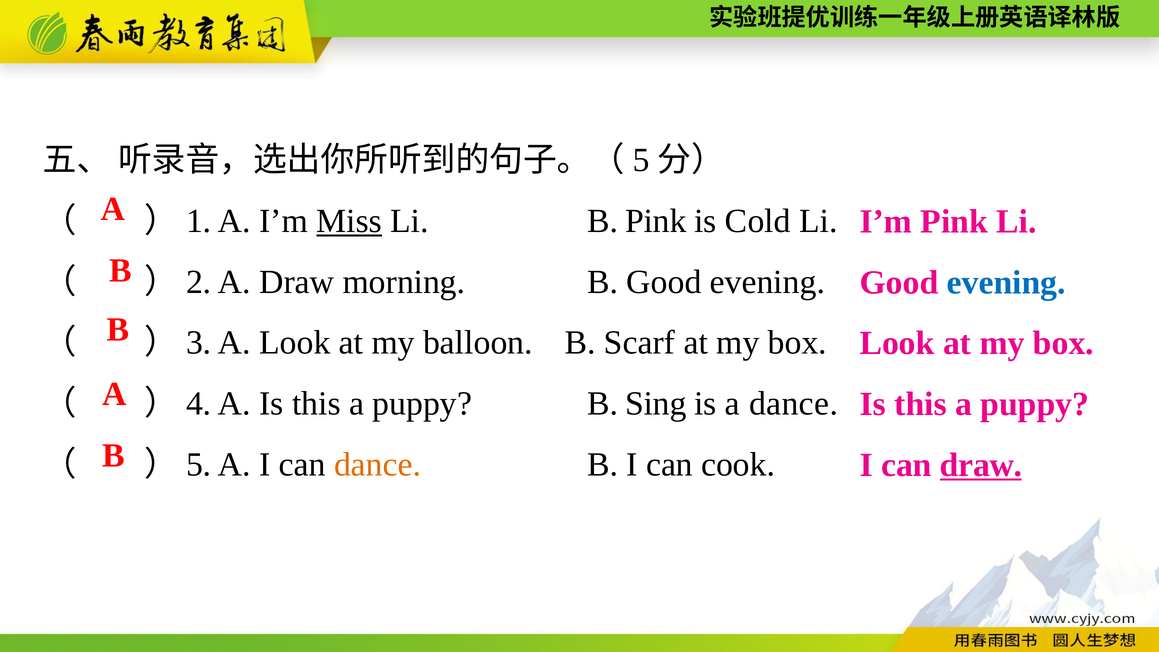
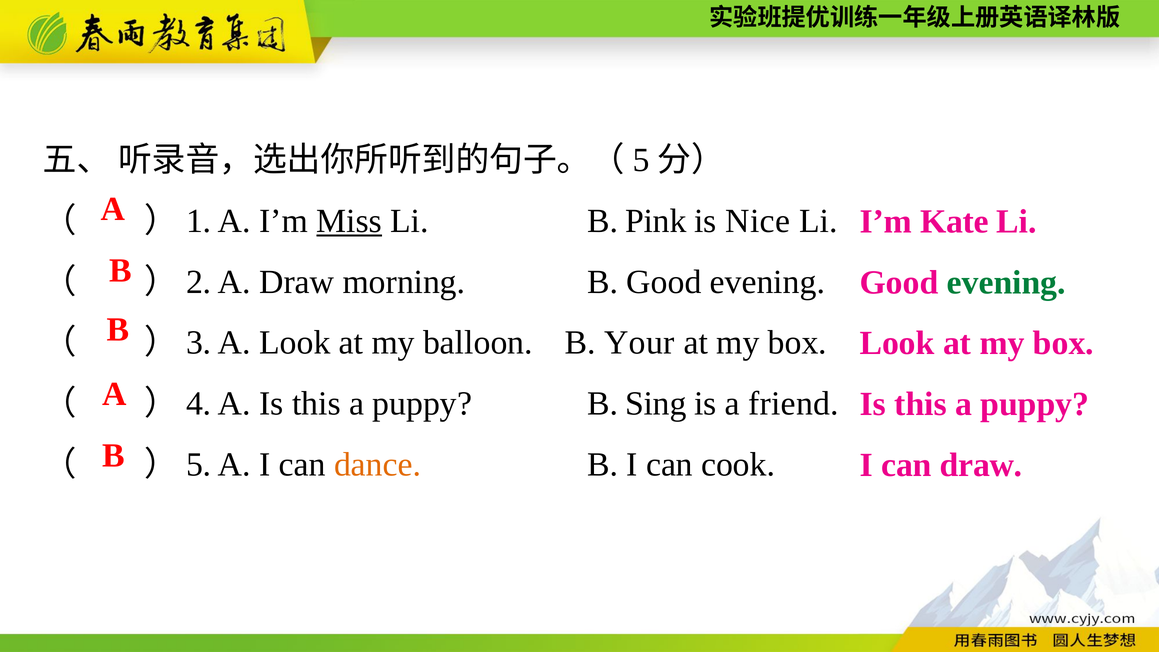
I’m Pink: Pink -> Kate (954, 222)
Cold: Cold -> Nice (758, 221)
evening colour: blue -> green (1006, 282)
Scarf: Scarf -> Your (639, 343)
a dance: dance -> friend (794, 404)
draw underline: present -> none (981, 465)
